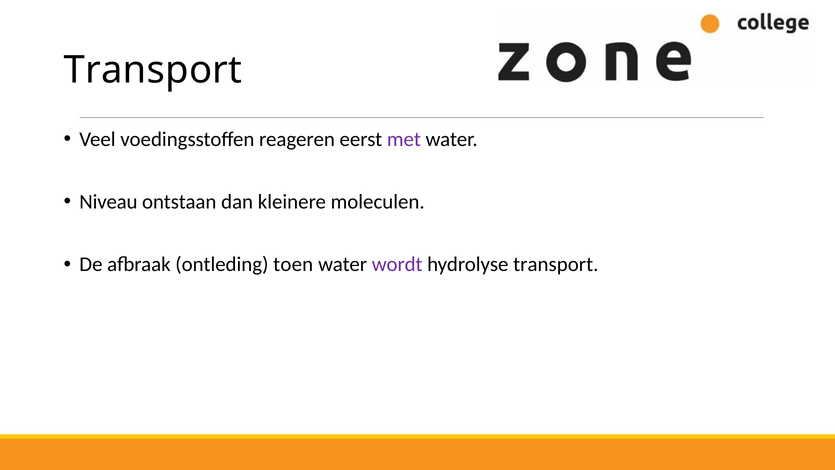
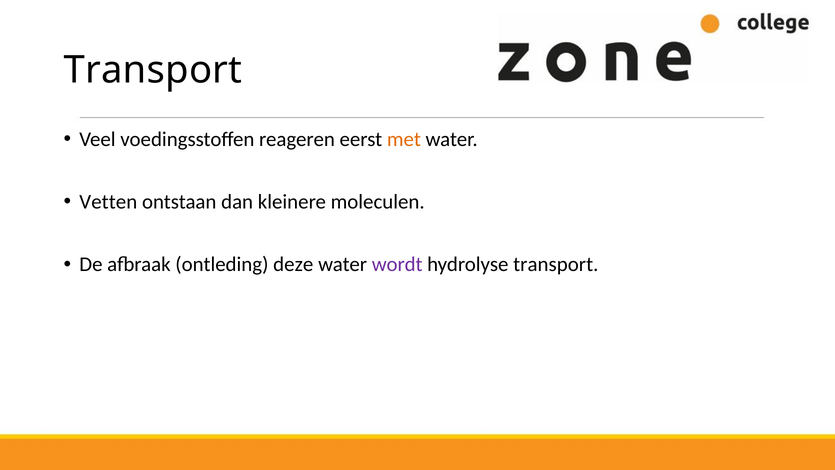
met colour: purple -> orange (404, 139)
Niveau: Niveau -> Vetten (108, 202)
toen: toen -> deze (293, 264)
